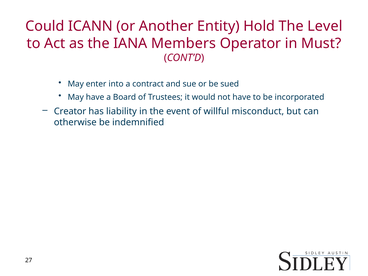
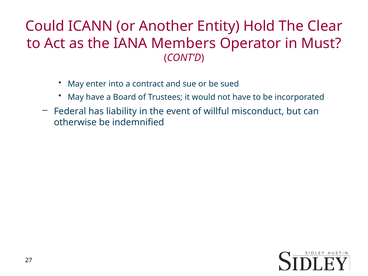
Level: Level -> Clear (325, 26)
Creator: Creator -> Federal (70, 111)
